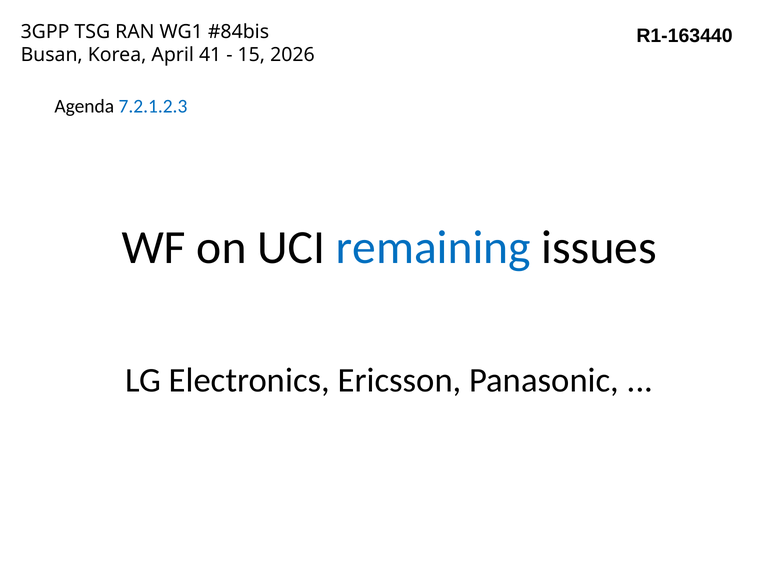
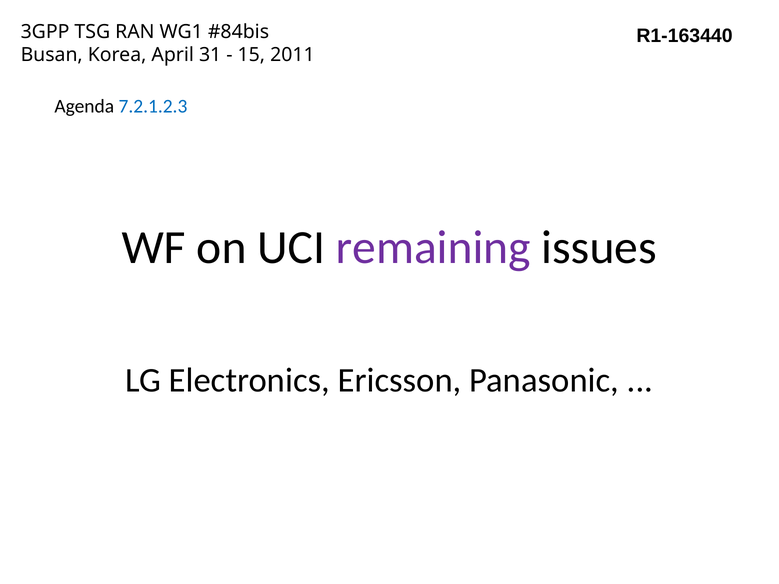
41: 41 -> 31 (210, 55)
2026: 2026 -> 2011 (292, 55)
remaining colour: blue -> purple (433, 247)
